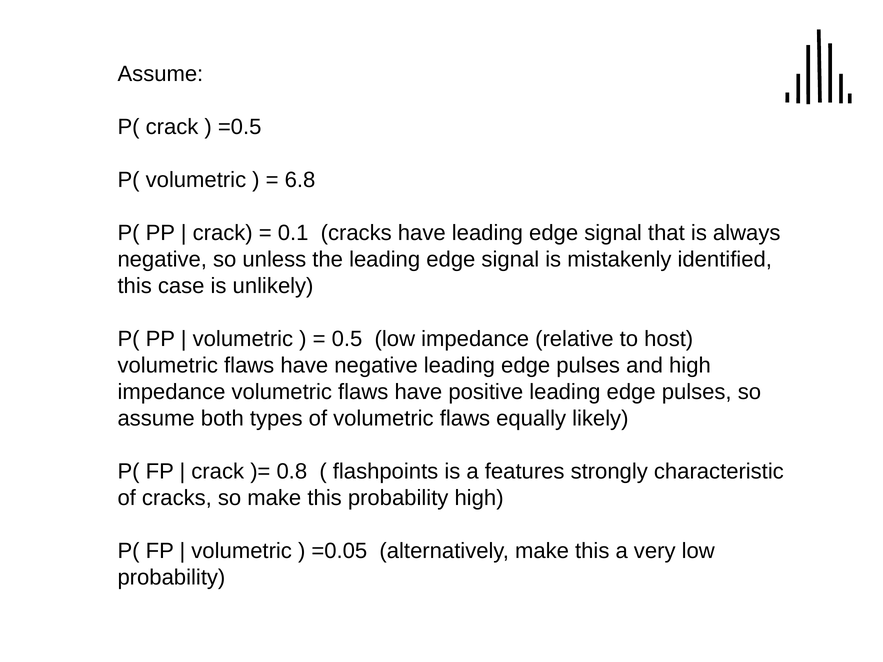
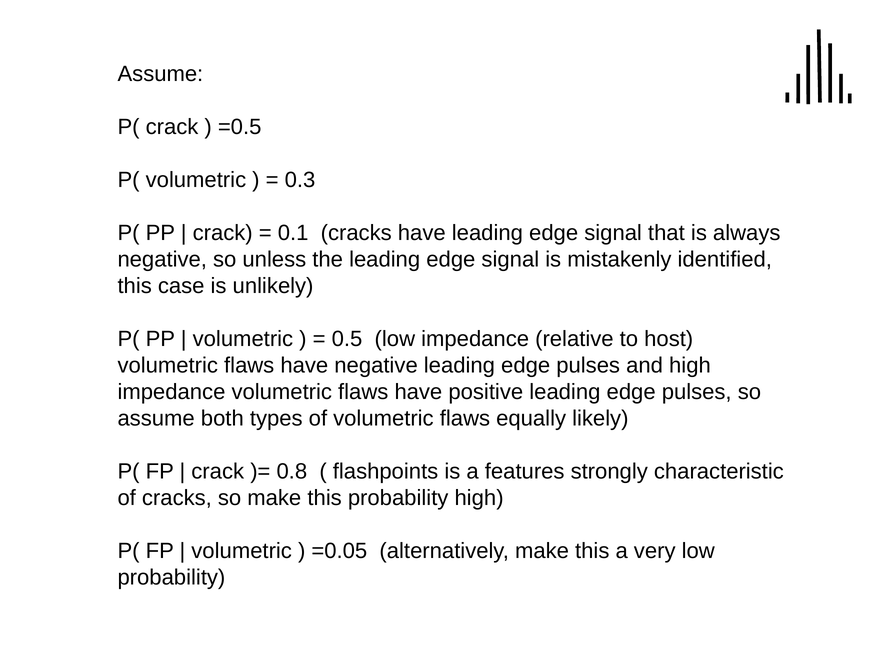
6.8: 6.8 -> 0.3 (300, 180)
